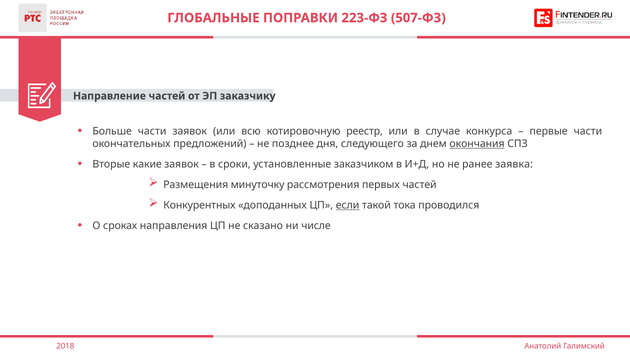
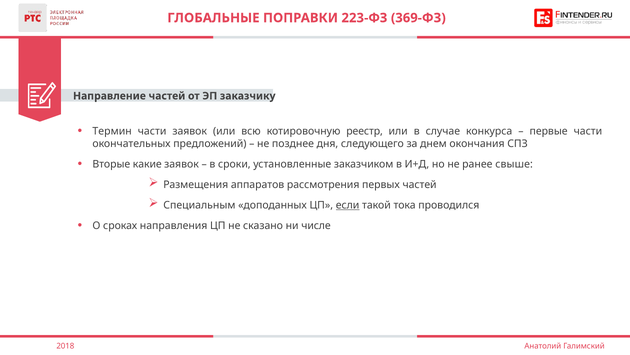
507-ФЗ: 507-ФЗ -> 369-ФЗ (418, 18)
Больше: Больше -> Термин (112, 131)
окончания underline: present -> none (477, 143)
заявка: заявка -> свыше (514, 164)
минуточку: минуточку -> аппаратов (258, 184)
Конкурентных: Конкурентных -> Специальным (199, 205)
